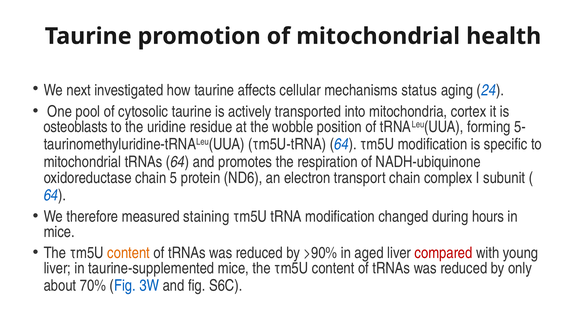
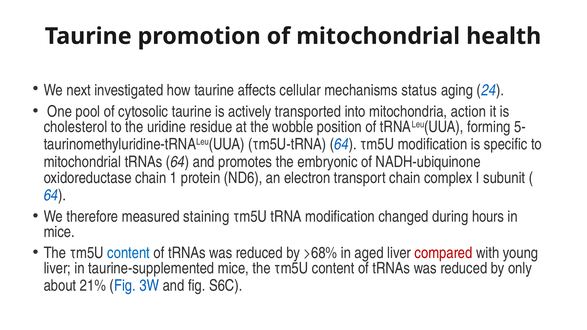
cortex: cortex -> action (468, 112)
osteoblasts: osteoblasts -> cholesterol (75, 127)
respiration: respiration -> embryonic (328, 162)
5: 5 -> 1 (174, 178)
content colour: orange -> blue (129, 253)
>90%: >90% -> >68% (320, 253)
70%: 70% -> 21% (93, 286)
